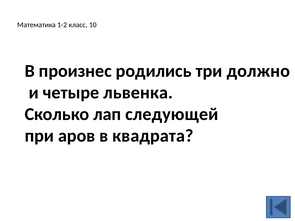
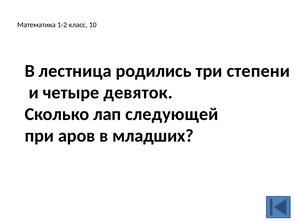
произнес: произнес -> лестница (75, 71)
должно: должно -> степени (258, 71)
львенка: львенка -> девяток (138, 93)
квадрата: квадрата -> младших (153, 136)
